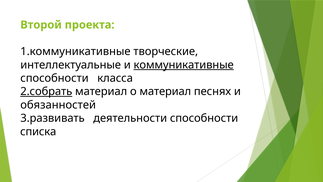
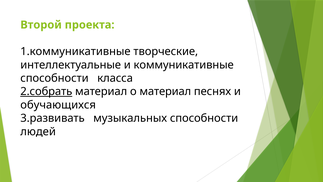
коммуникативные underline: present -> none (184, 65)
обязанностей: обязанностей -> обучающихся (58, 105)
деятельности: деятельности -> музыкальных (130, 118)
списка: списка -> людей (38, 131)
